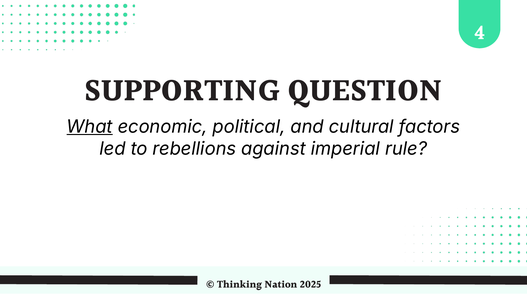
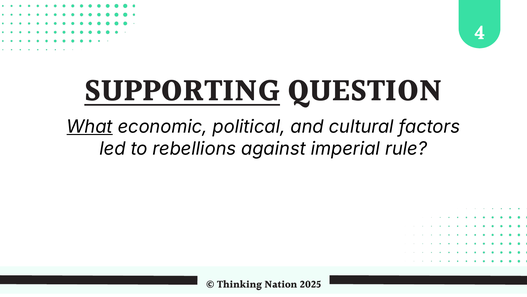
SUPPORTING underline: none -> present (182, 91)
